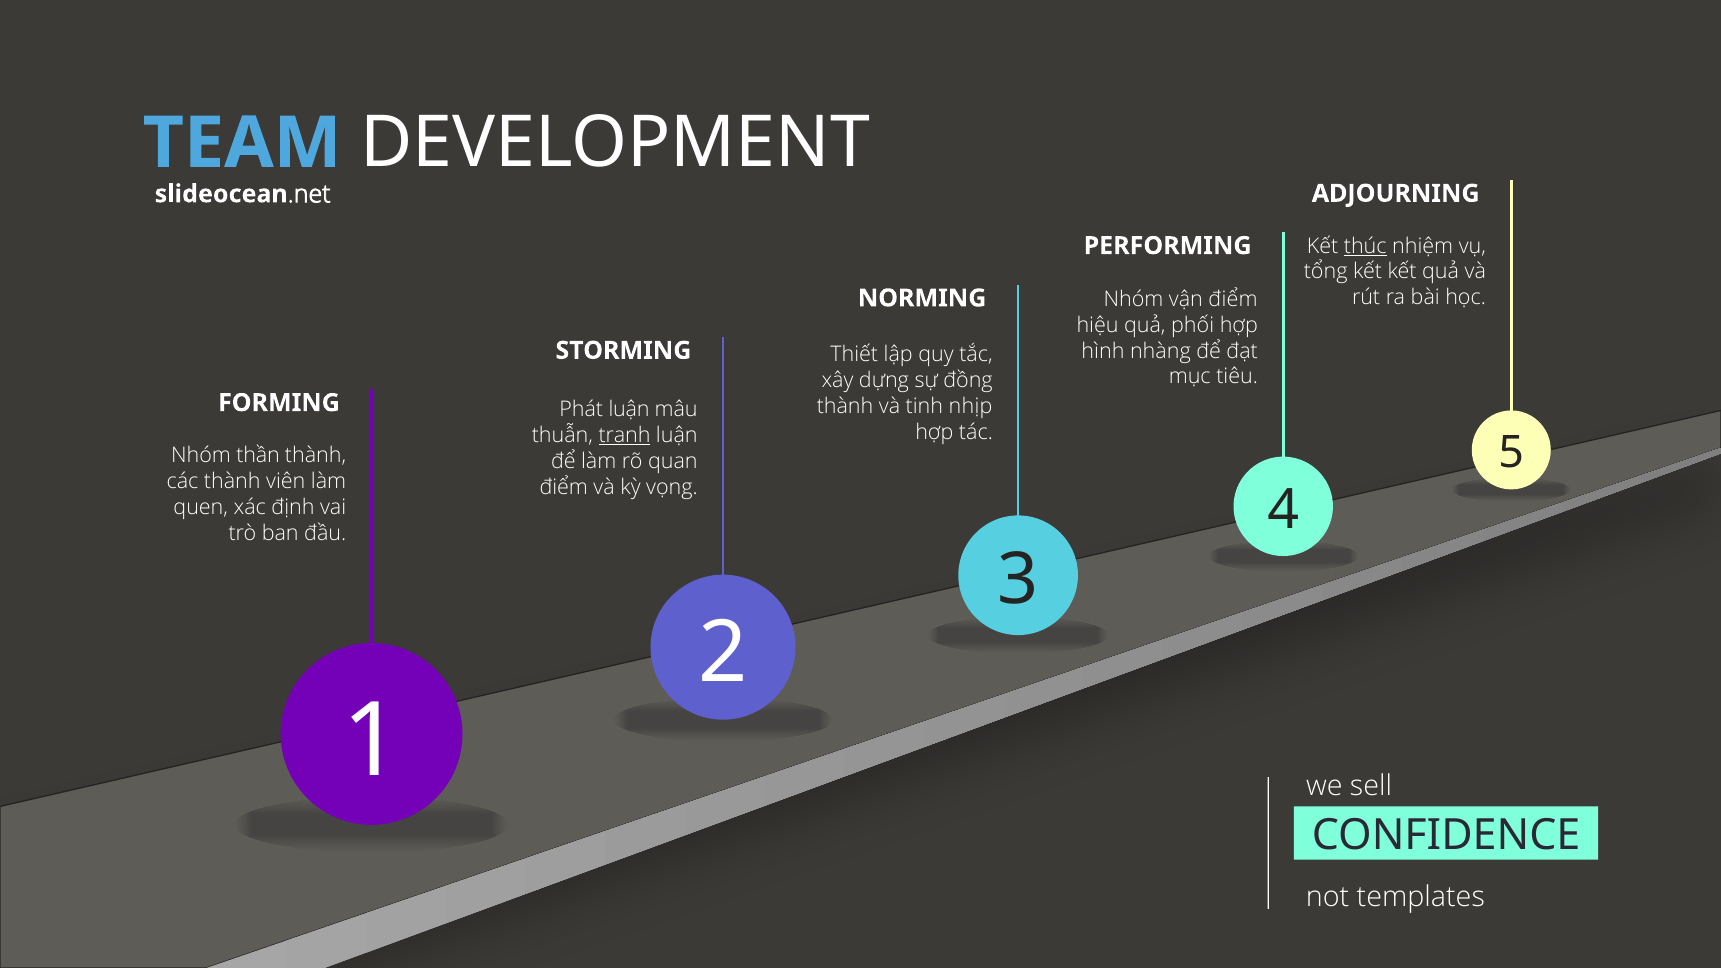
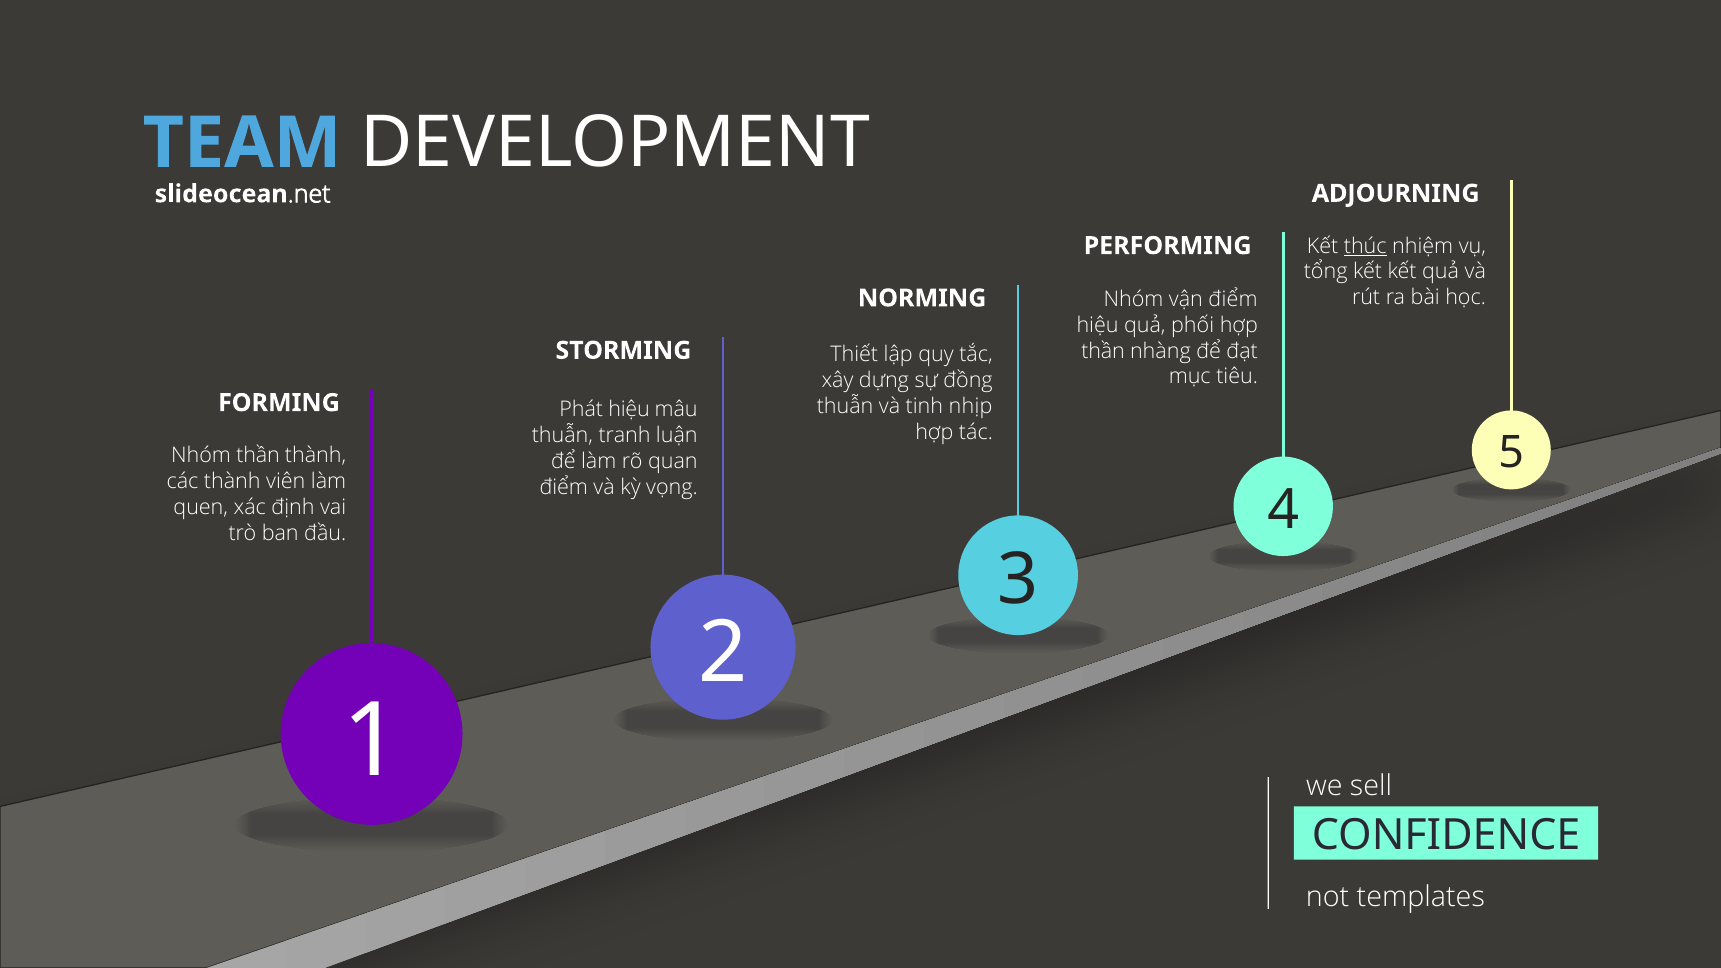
hình: hình -> thần (1103, 351)
thành: thành -> thuẫn (845, 406)
Phát luận: luận -> hiệu (629, 410)
tranh underline: present -> none (624, 435)
